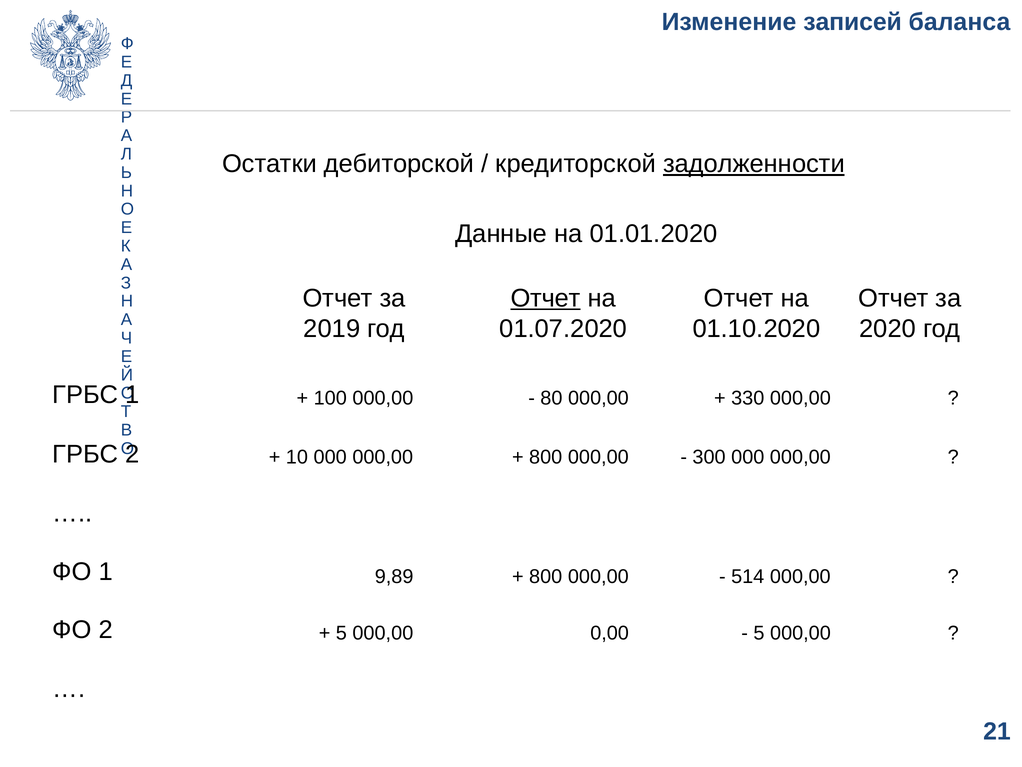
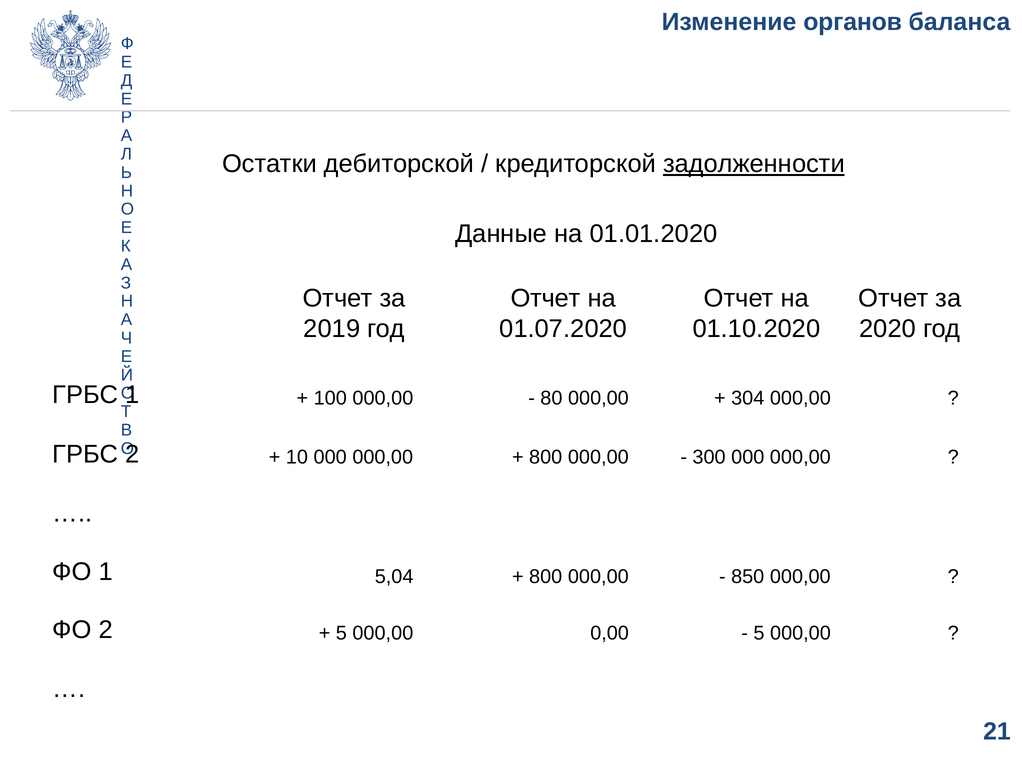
записей: записей -> органов (853, 22)
Отчет underline: present -> none (546, 298)
330: 330 -> 304 (748, 398)
9,89: 9,89 -> 5,04 (394, 576)
514: 514 -> 850 (748, 576)
